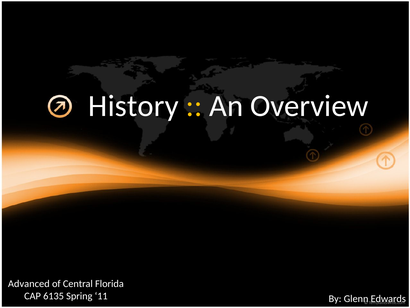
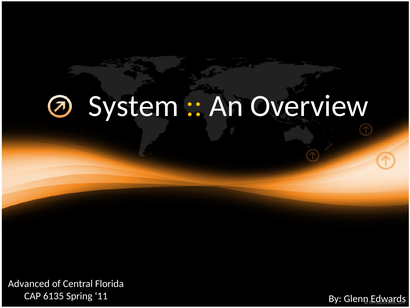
History: History -> System (134, 106)
